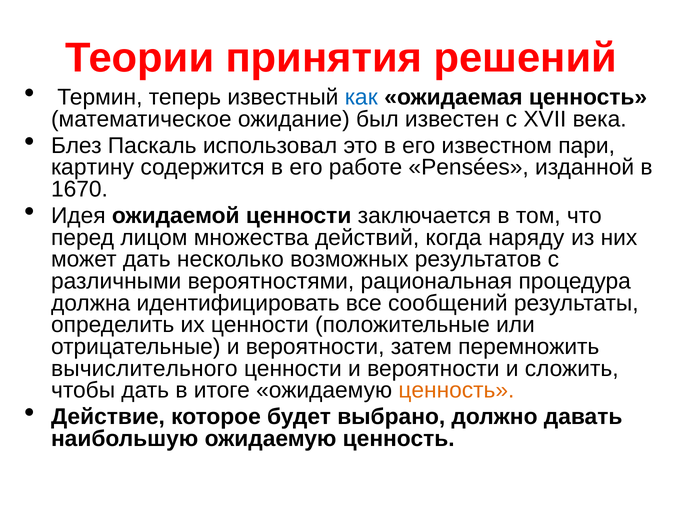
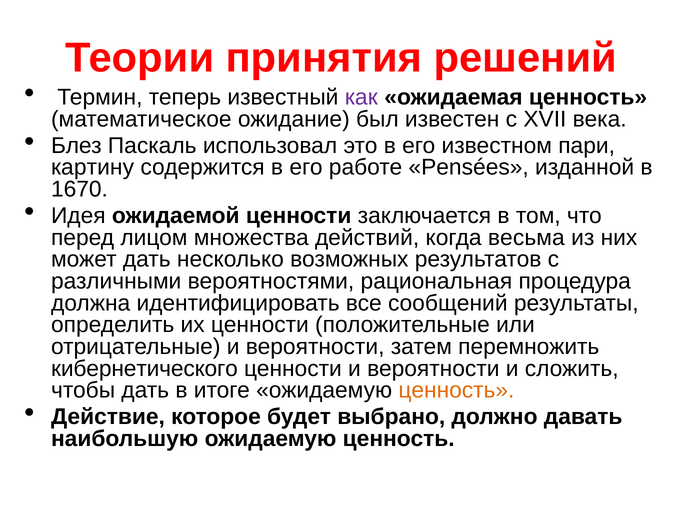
как colour: blue -> purple (361, 97)
наряду: наряду -> весьма (526, 238)
вычислительного: вычислительного -> кибернетического (144, 369)
